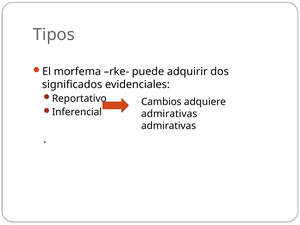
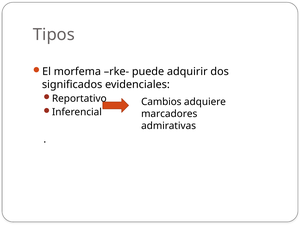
admirativas: admirativas -> marcadores (169, 114)
